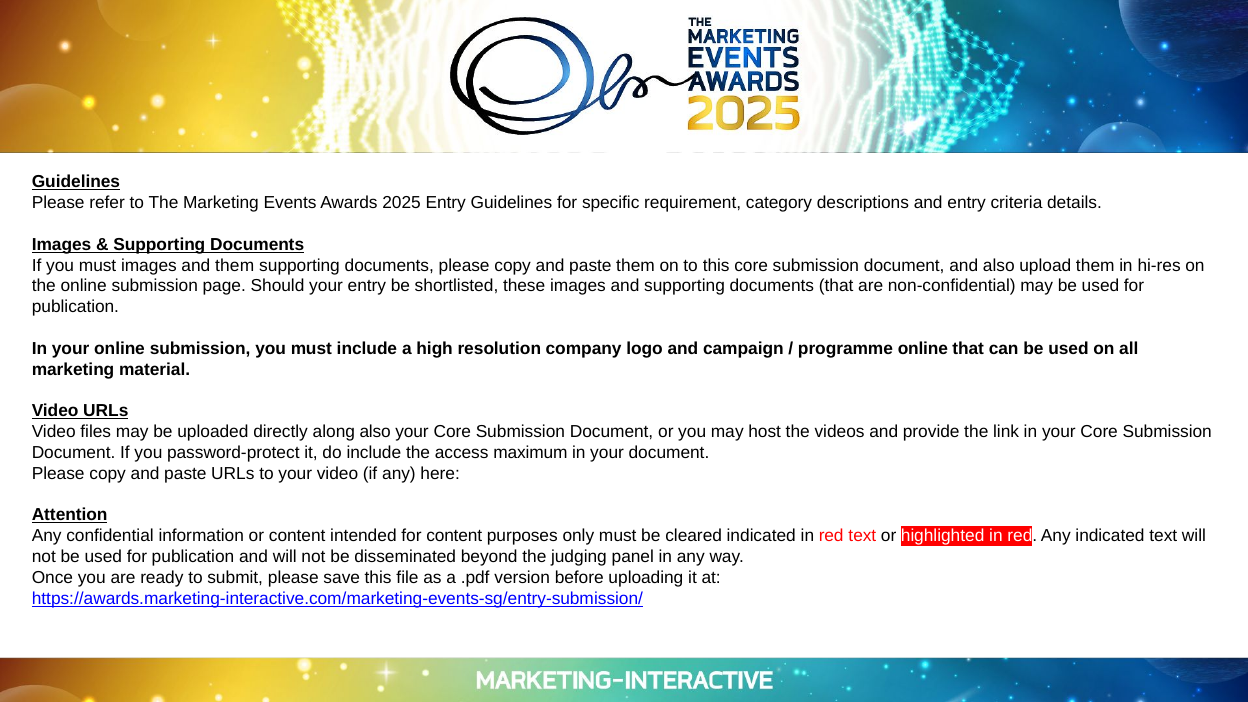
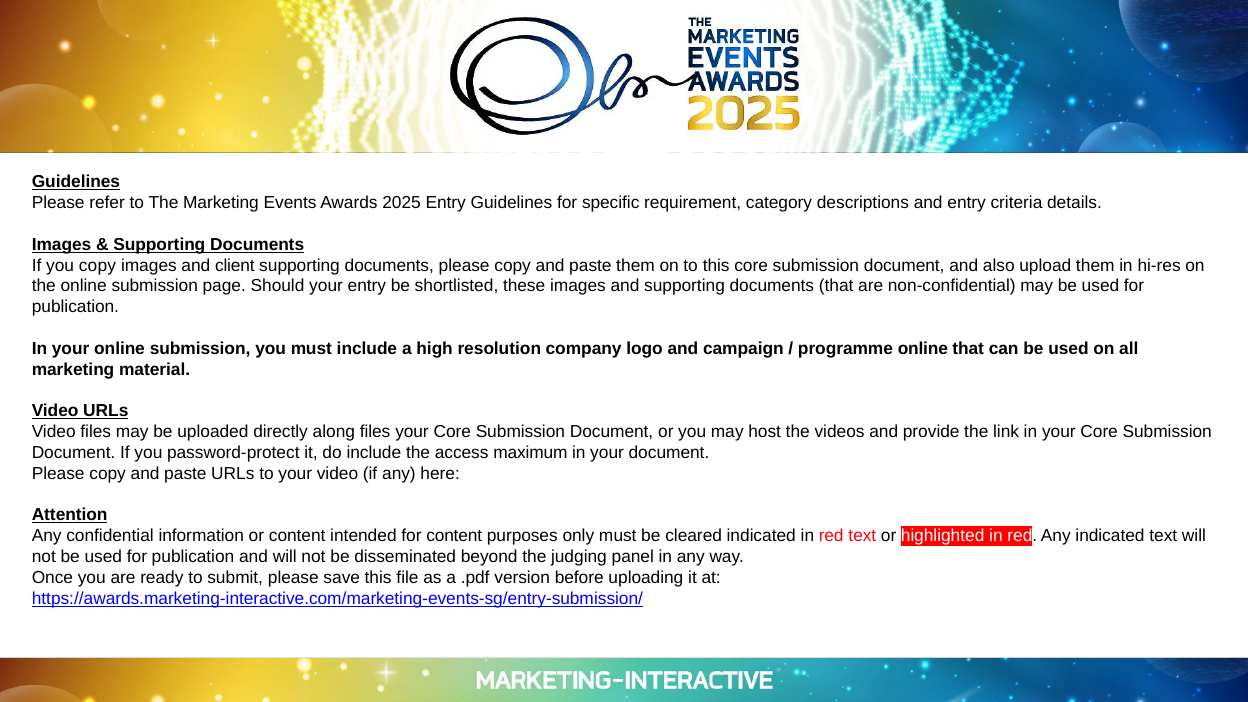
If you must: must -> copy (97, 265)
and them: them -> client (235, 265)
along also: also -> files (375, 432)
